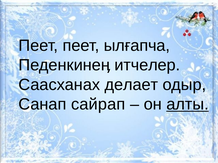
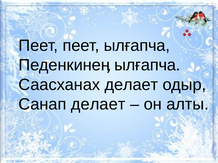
Педенкинеӊ итчелер: итчелер -> ылғапча (147, 65)
Санап сайрап: сайрап -> делает (98, 105)
алты underline: present -> none (188, 105)
